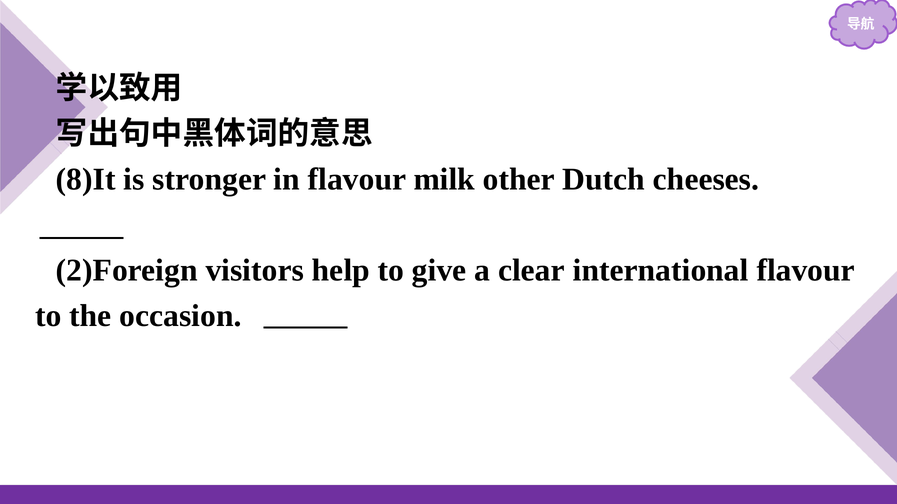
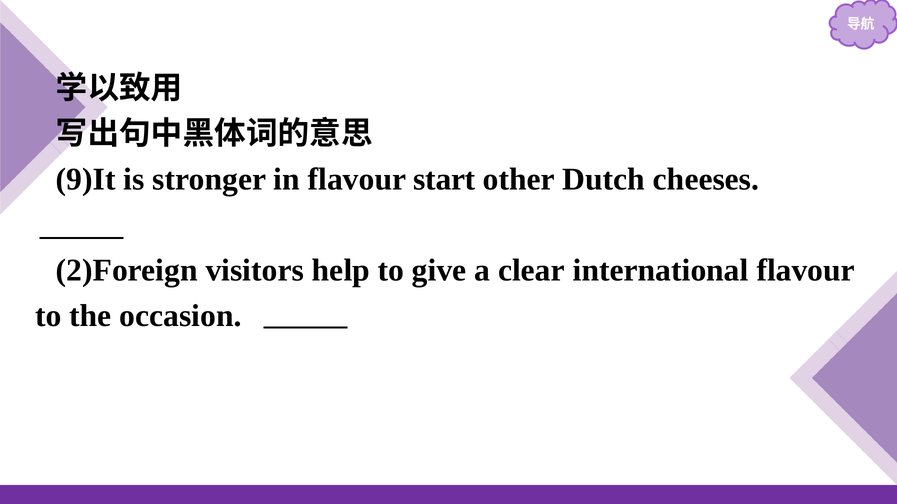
8)It: 8)It -> 9)It (86, 179)
milk: milk -> start (444, 179)
